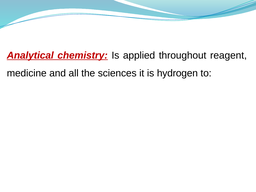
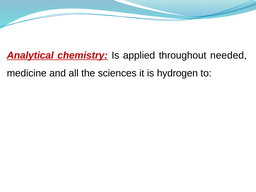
reagent: reagent -> needed (228, 55)
